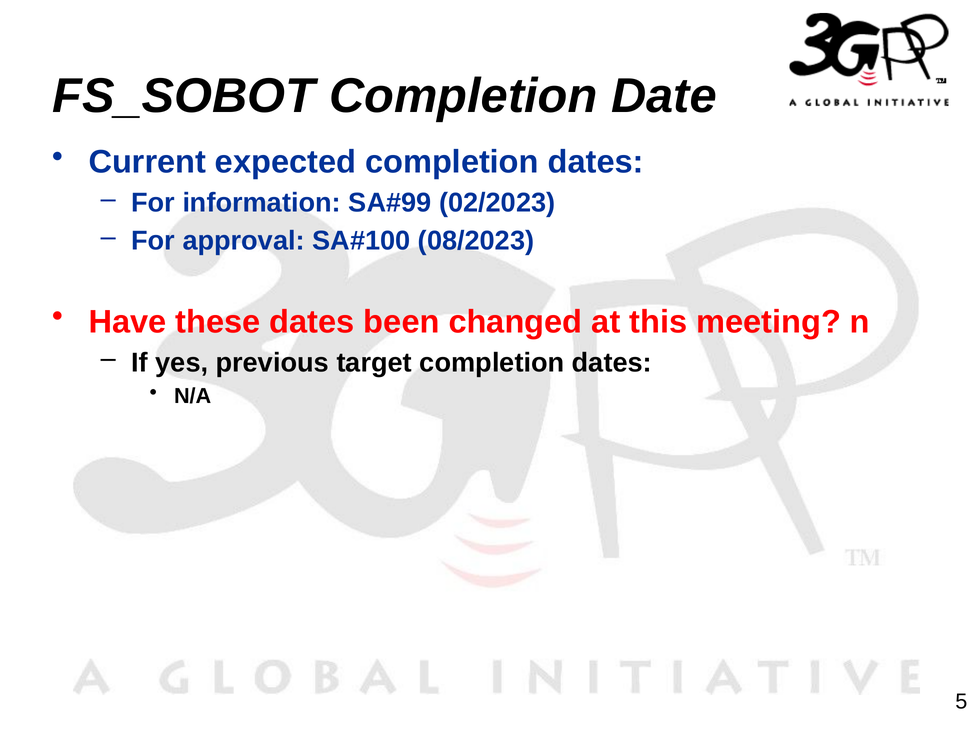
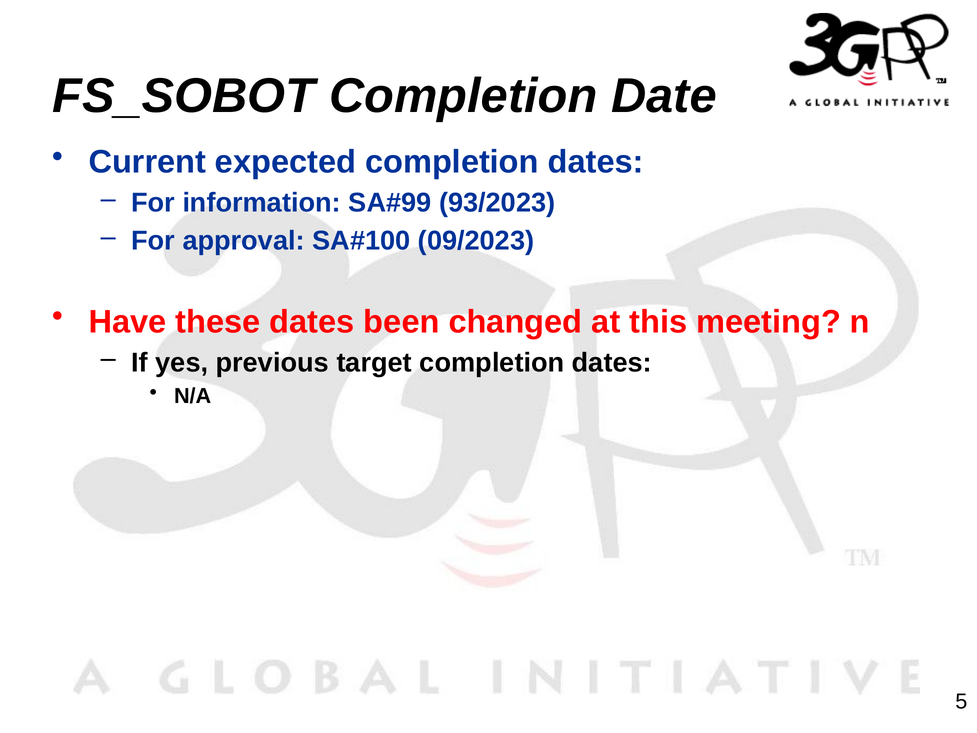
02/2023: 02/2023 -> 93/2023 (497, 203)
08/2023: 08/2023 -> 09/2023 (476, 241)
